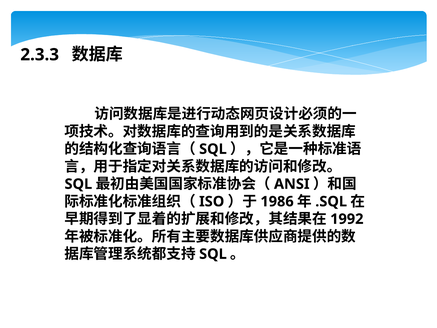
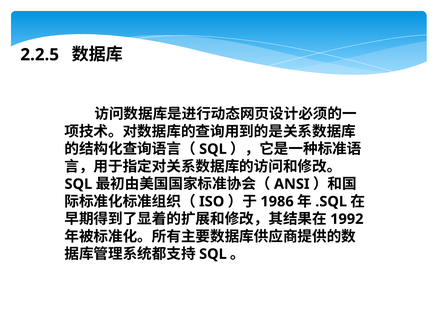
2.3.3: 2.3.3 -> 2.2.5 (40, 55)
